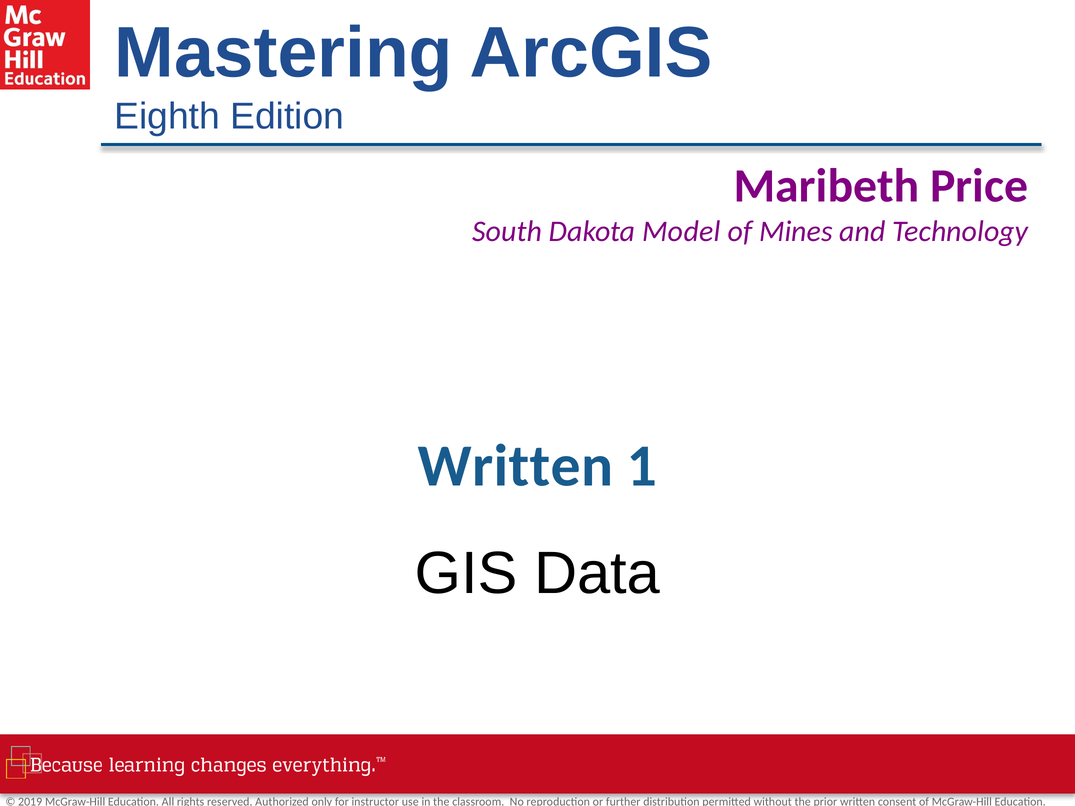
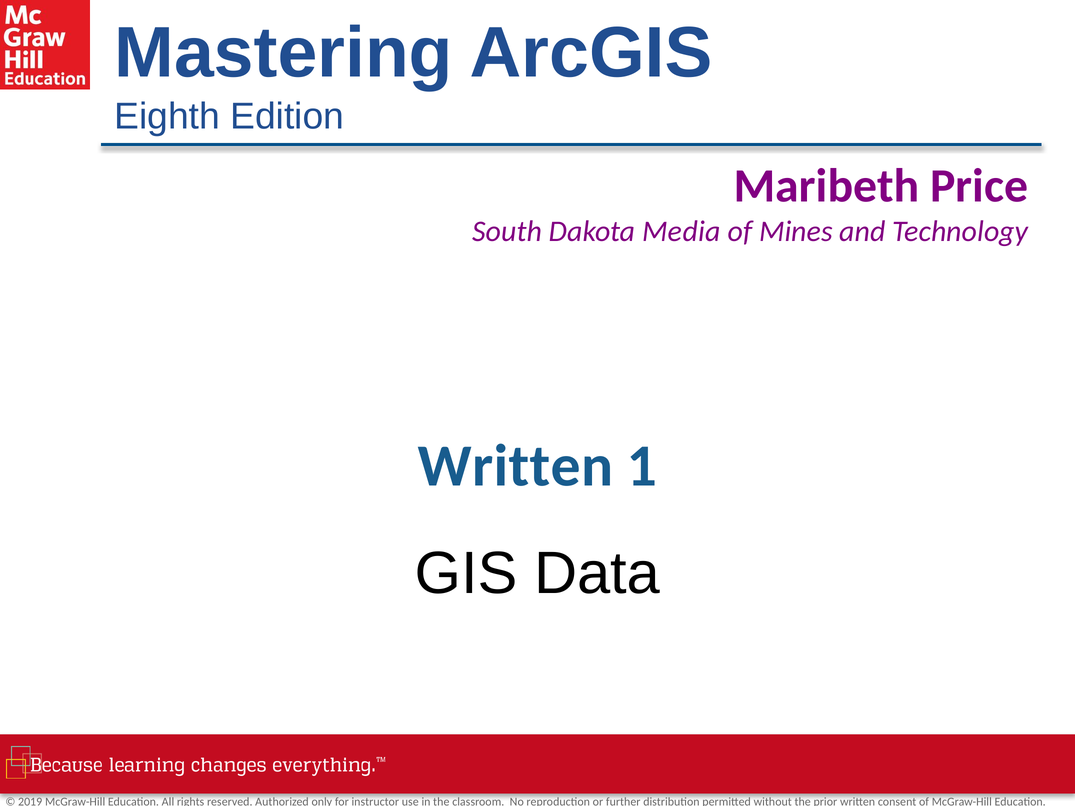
Model: Model -> Media (681, 231)
